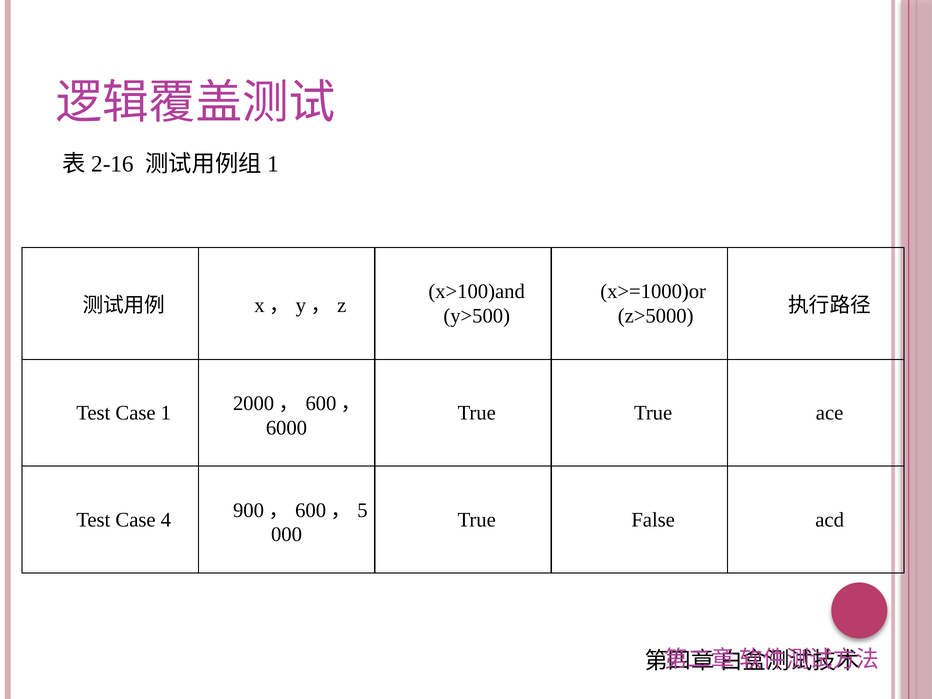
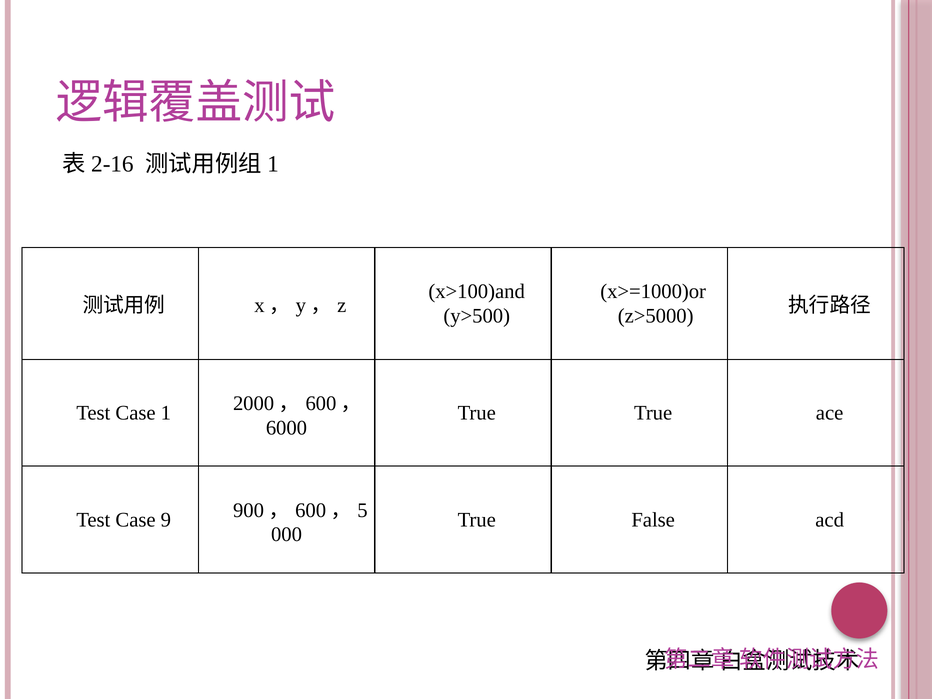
4: 4 -> 9 (166, 520)
